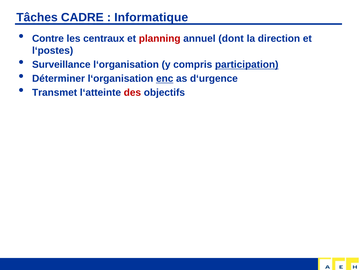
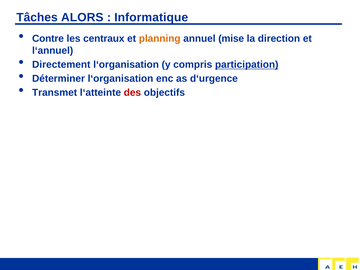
CADRE: CADRE -> ALORS (82, 17)
planning colour: red -> orange (160, 39)
dont: dont -> mise (231, 39)
l‘postes: l‘postes -> l‘annuel (53, 51)
Surveillance: Surveillance -> Directement (61, 65)
enc underline: present -> none (165, 79)
